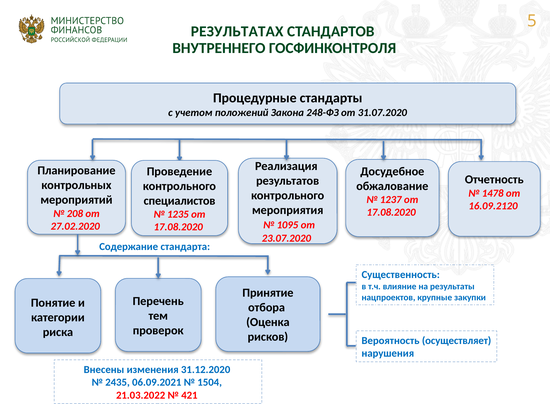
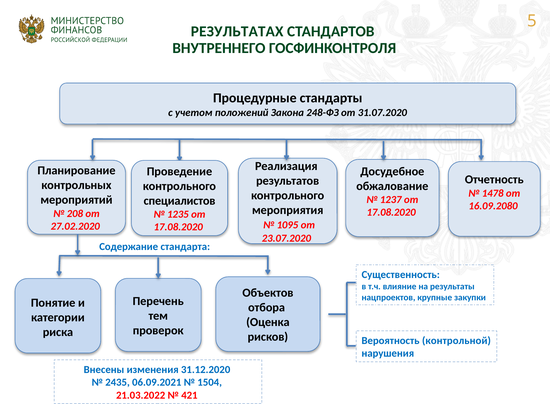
16.09.2120: 16.09.2120 -> 16.09.2080 (493, 206)
Принятие: Принятие -> Объектов (268, 293)
осуществляет: осуществляет -> контрольной (456, 341)
